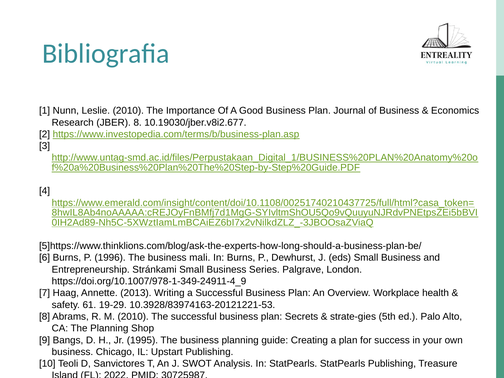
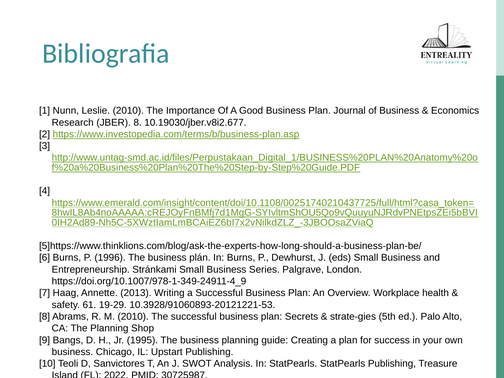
mali: mali -> plán (200, 258)
10.3928/83974163-20121221-53: 10.3928/83974163-20121221-53 -> 10.3928/91060893-20121221-53 (202, 305)
